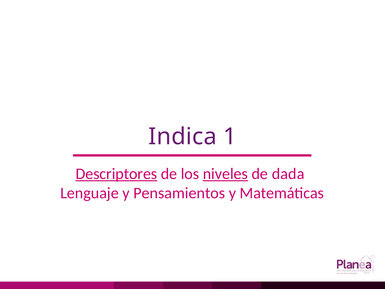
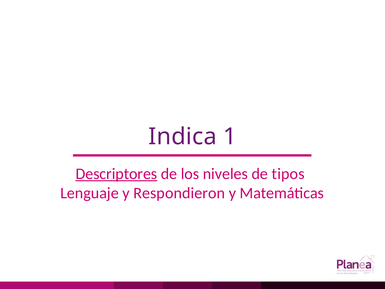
niveles underline: present -> none (225, 174)
dada: dada -> tipos (288, 174)
Pensamientos: Pensamientos -> Respondieron (179, 193)
